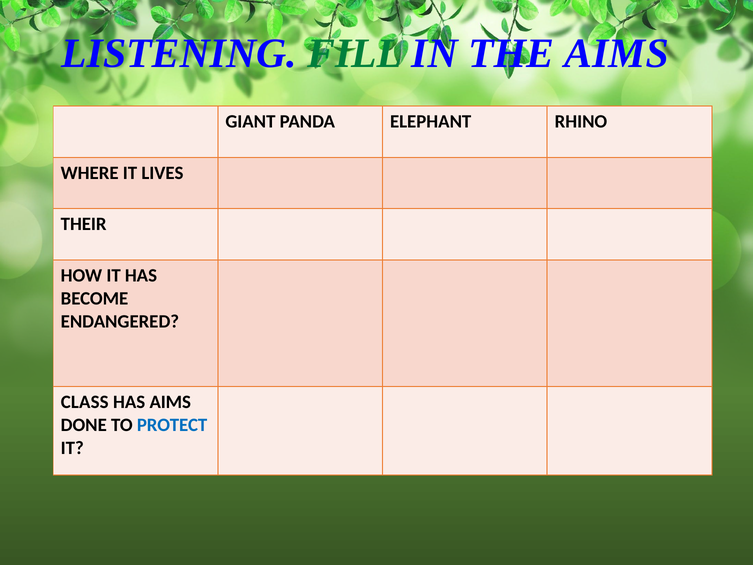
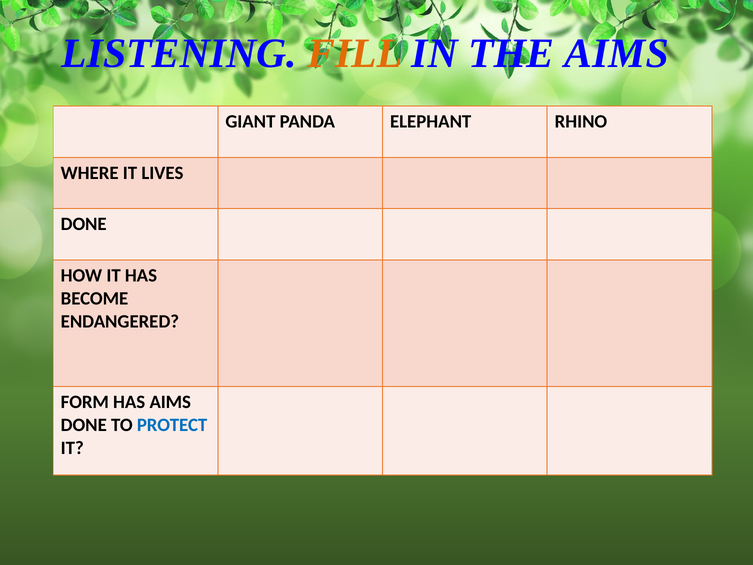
FILL colour: green -> orange (355, 54)
THEIR: THEIR -> DONE (84, 224)
CLASS: CLASS -> FORM (85, 402)
